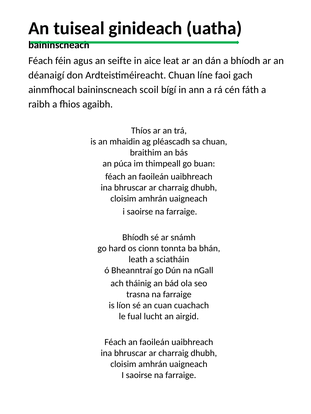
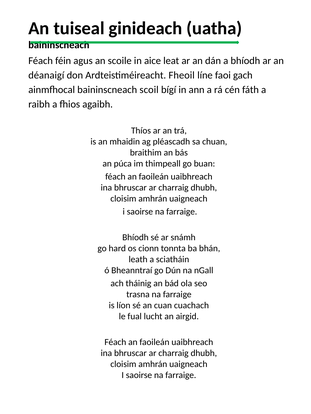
seifte: seifte -> scoile (120, 61)
Ardteistiméireacht Chuan: Chuan -> Fheoil (182, 75)
